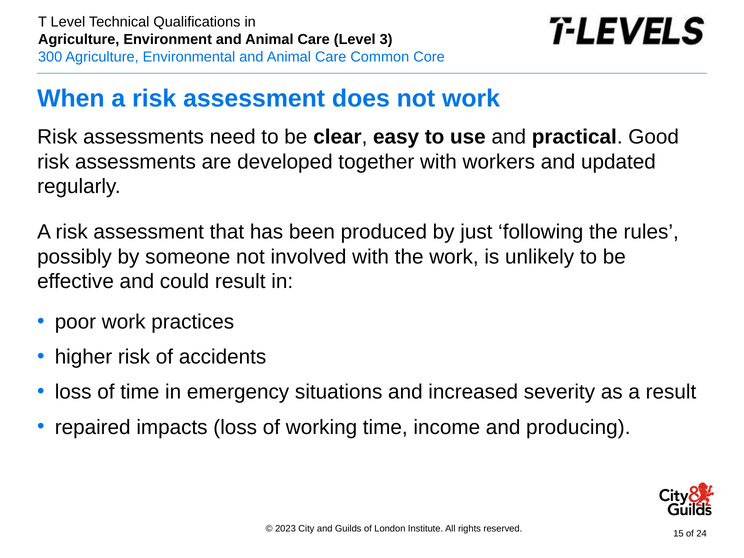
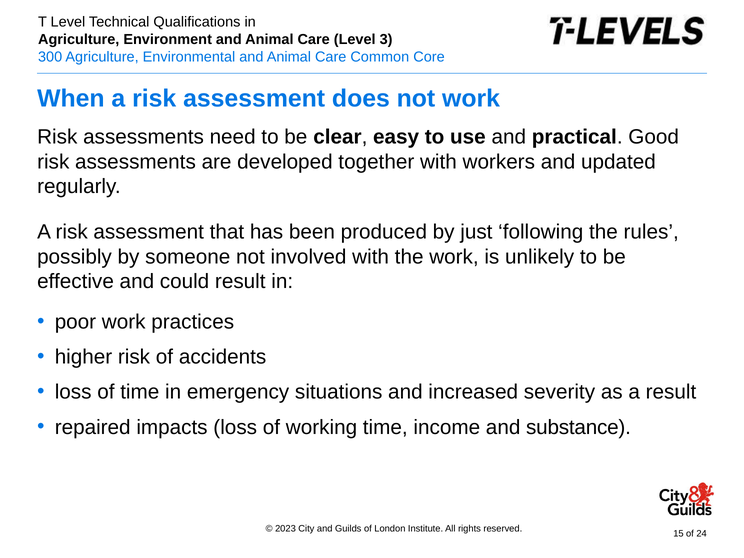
producing: producing -> substance (578, 427)
